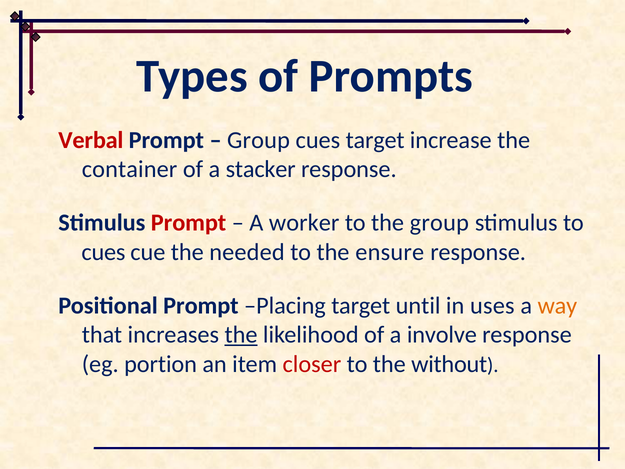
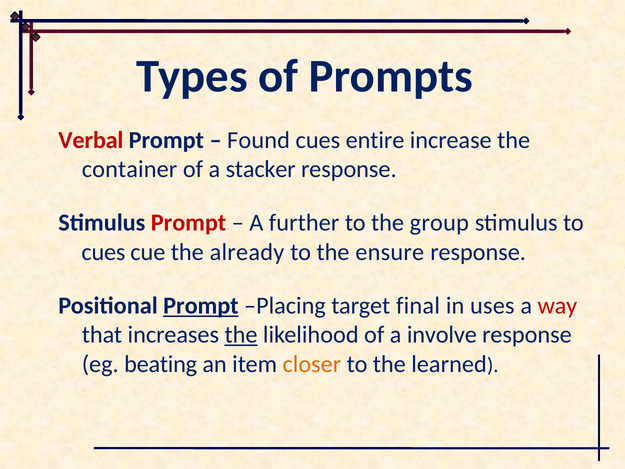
Group: Group -> Found (259, 140)
cues target: target -> entire (375, 140)
worker: worker -> further (304, 223)
needed: needed -> already (247, 252)
Prompt underline: none -> present (201, 305)
until: until -> final (418, 305)
way colour: orange -> red (557, 305)
portion: portion -> beating (161, 364)
closer colour: red -> orange (312, 364)
without: without -> learned (449, 364)
